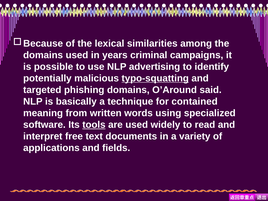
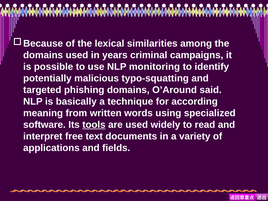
advertising: advertising -> monitoring (154, 67)
typo-squatting underline: present -> none (155, 78)
contained: contained -> according (195, 101)
